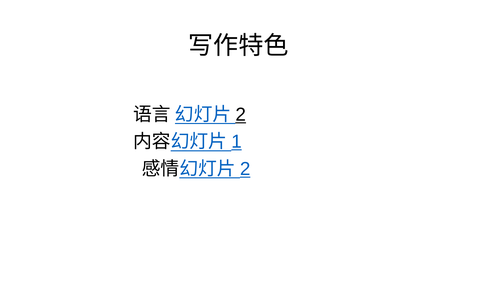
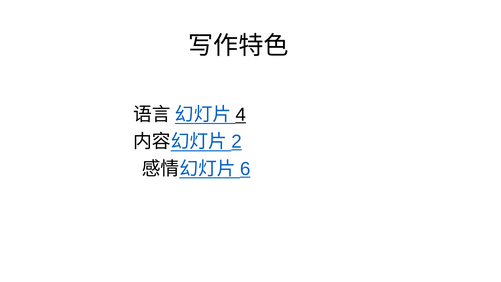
2: 2 -> 4 (241, 114)
1: 1 -> 2 (236, 142)
2: 2 -> 6 (245, 169)
